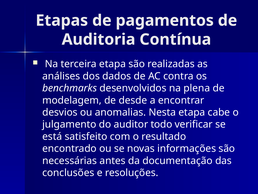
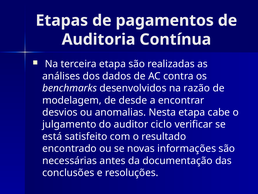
plena: plena -> razão (197, 88)
todo: todo -> ciclo (161, 124)
